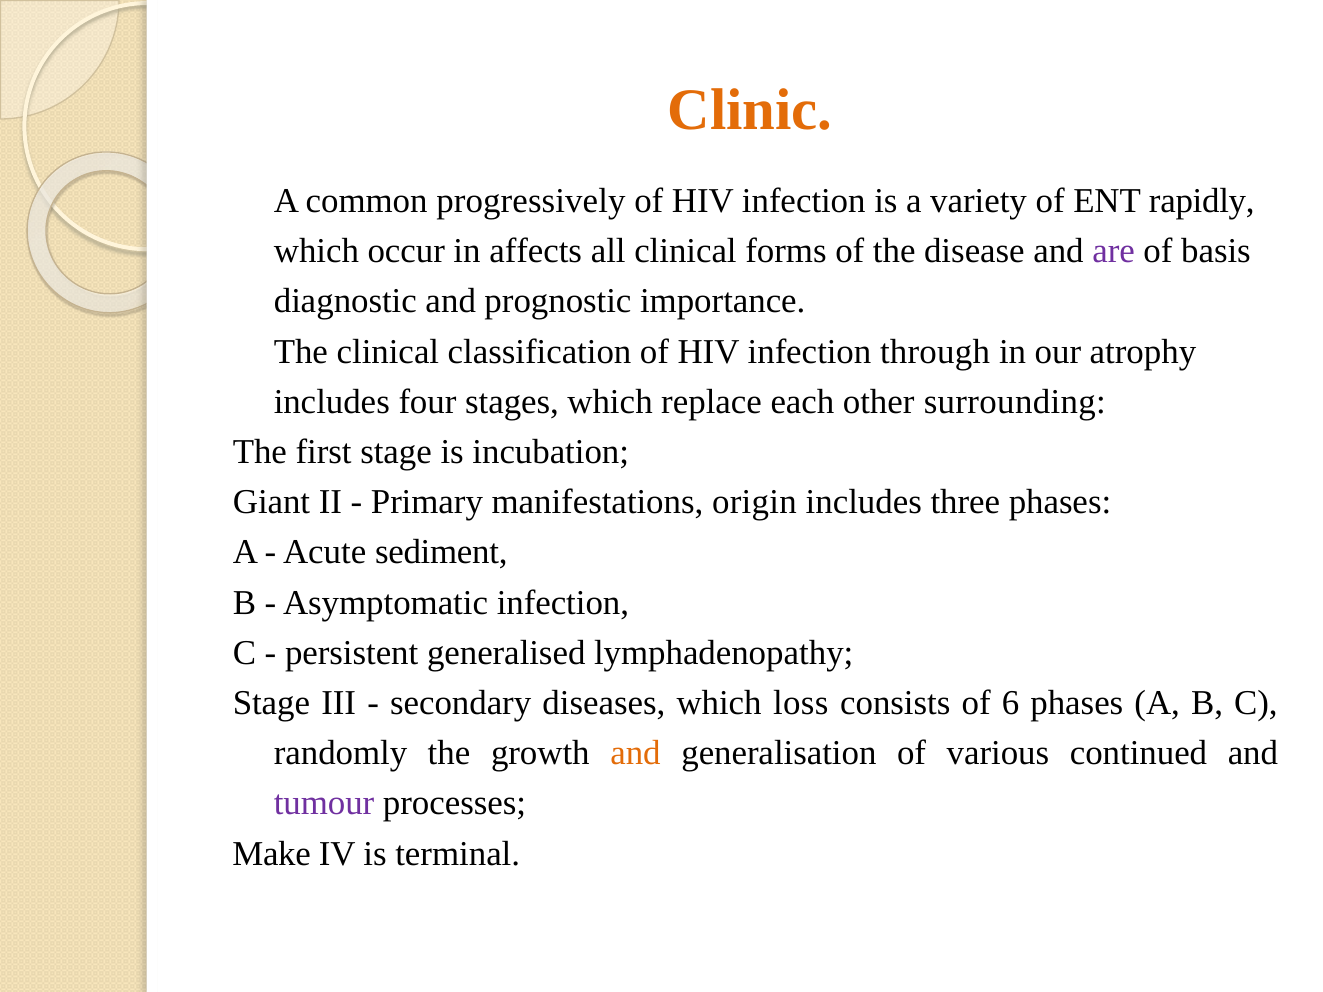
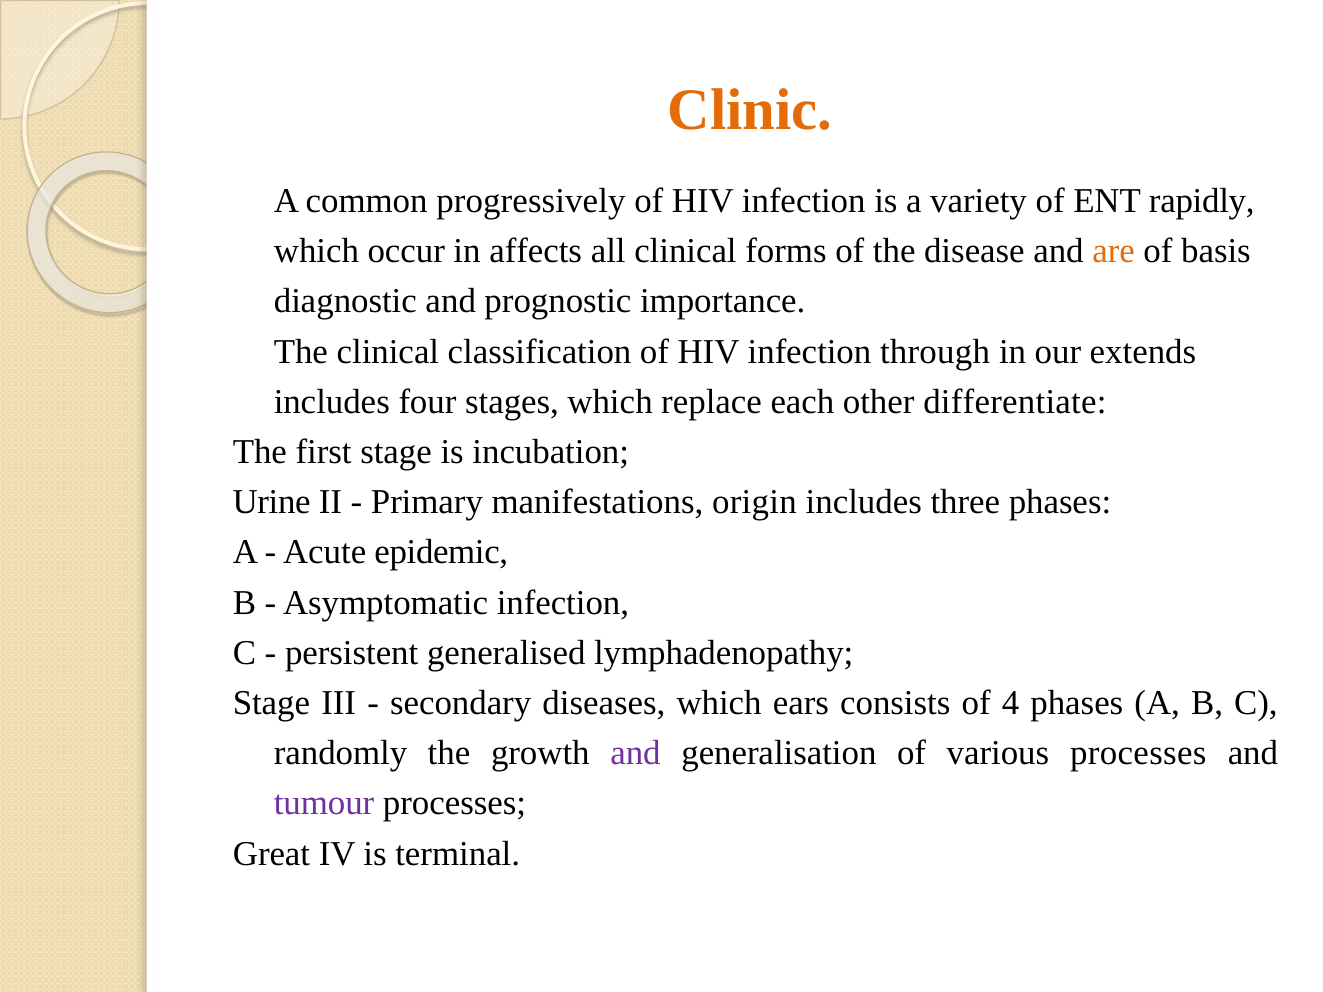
are colour: purple -> orange (1114, 251)
atrophy: atrophy -> extends (1143, 352)
surrounding: surrounding -> differentiate (1015, 402)
Giant: Giant -> Urine (272, 502)
sediment: sediment -> epidemic (441, 553)
loss: loss -> ears (801, 703)
6: 6 -> 4 (1011, 703)
and colour: orange -> purple (635, 753)
various continued: continued -> processes (1138, 753)
Make: Make -> Great (271, 854)
